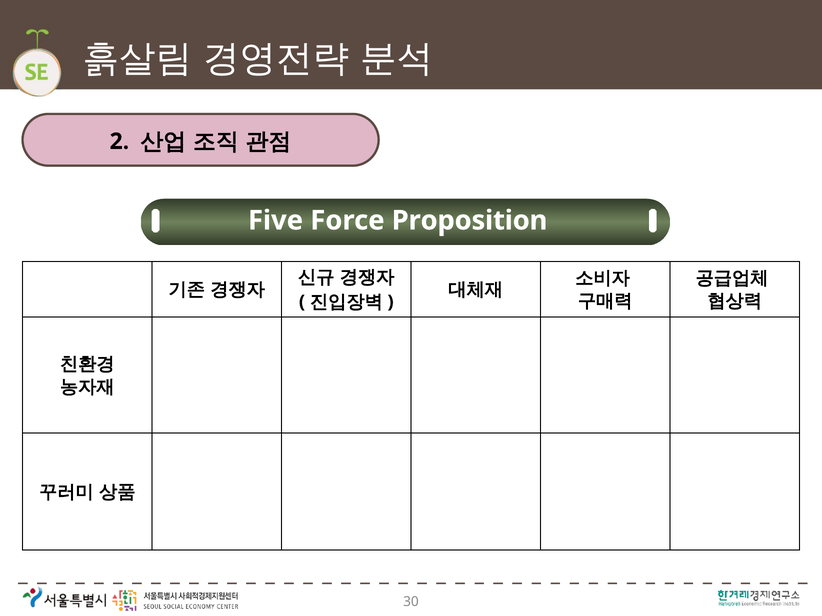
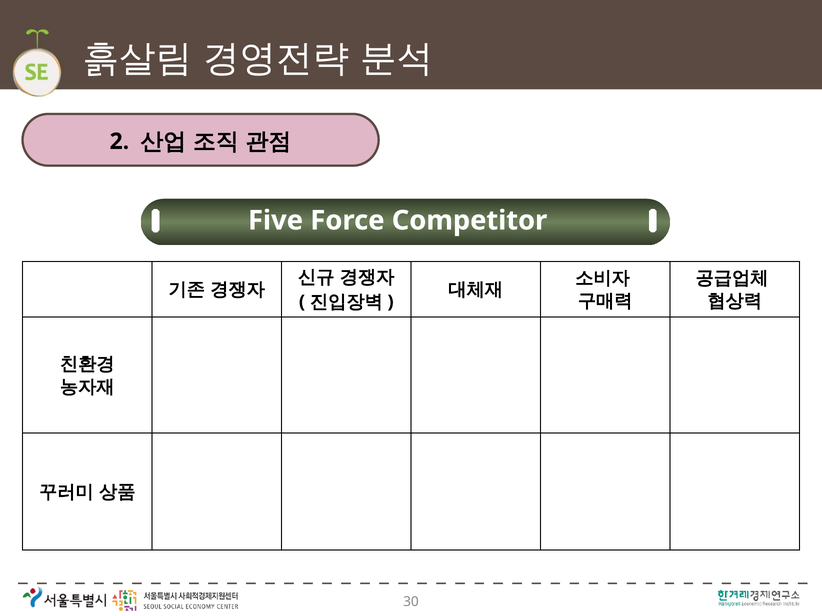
Proposition: Proposition -> Competitor (470, 221)
